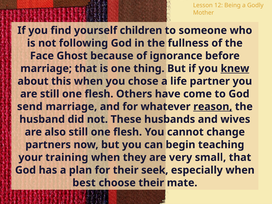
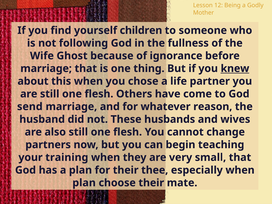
Face: Face -> Wife (42, 56)
reason underline: present -> none (213, 107)
seek: seek -> thee (155, 170)
best: best -> plan (84, 183)
